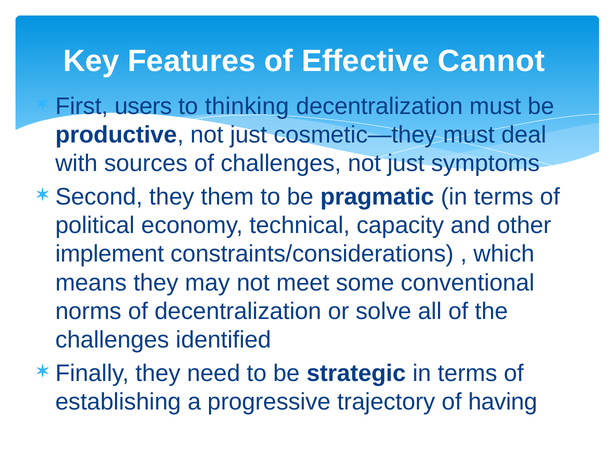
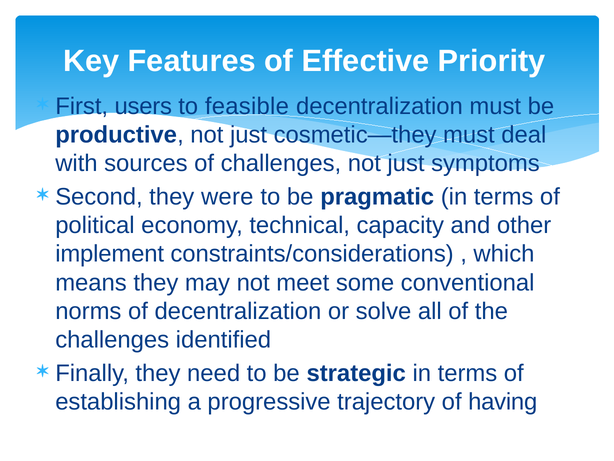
Cannot: Cannot -> Priority (492, 61)
thinking: thinking -> feasible (247, 106)
them: them -> were (227, 197)
